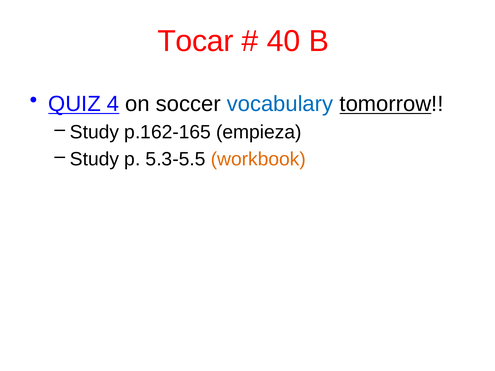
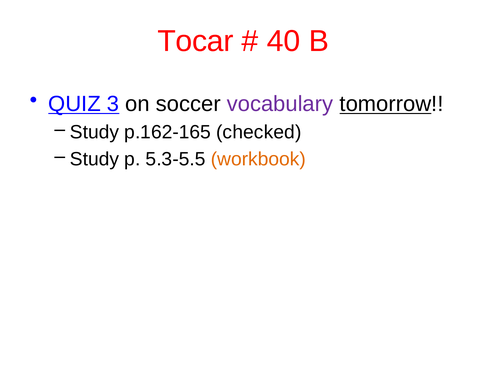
4: 4 -> 3 (113, 104)
vocabulary colour: blue -> purple (280, 104)
empieza: empieza -> checked (259, 132)
